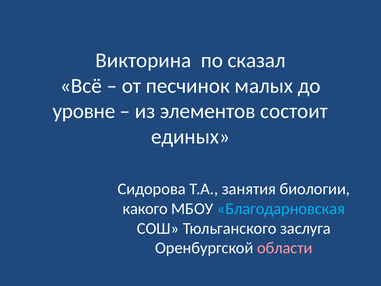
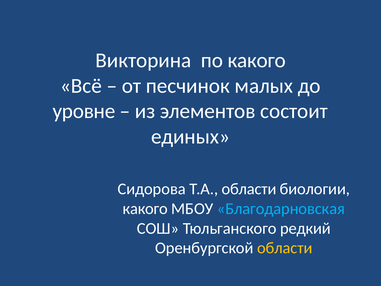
по сказал: сказал -> какого (257, 60)
Т.А занятия: занятия -> области (249, 189)
заслуга: заслуга -> редкий (305, 228)
области colour: pink -> yellow (285, 248)
